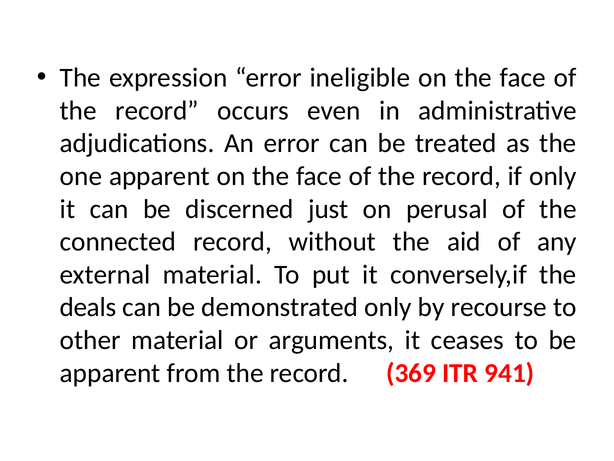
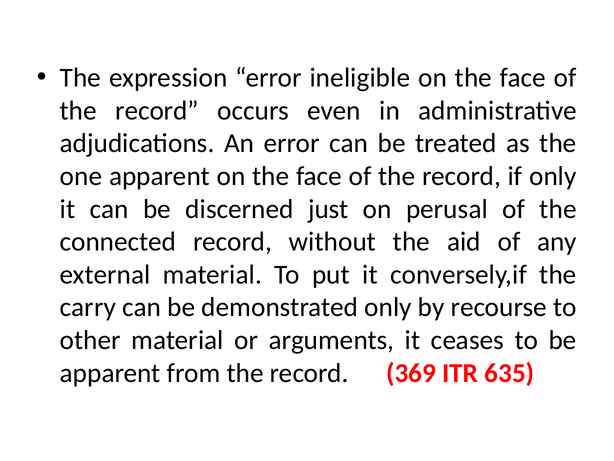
deals: deals -> carry (88, 307)
941: 941 -> 635 (509, 373)
